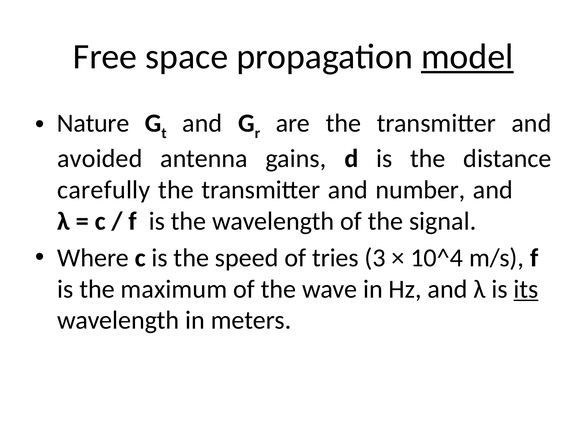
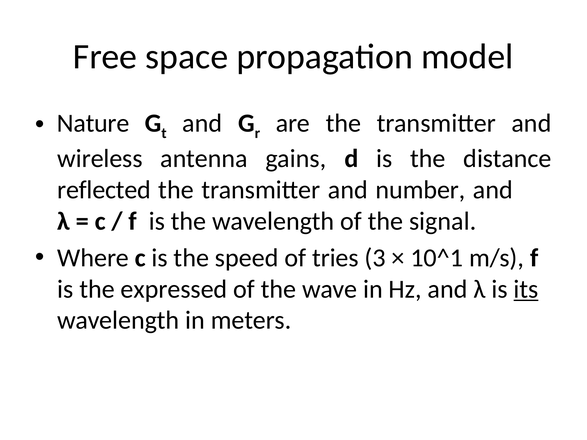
model underline: present -> none (467, 57)
avoided: avoided -> wireless (100, 159)
carefully: carefully -> reflected (104, 190)
10^4: 10^4 -> 10^1 (437, 258)
maximum: maximum -> expressed (174, 289)
